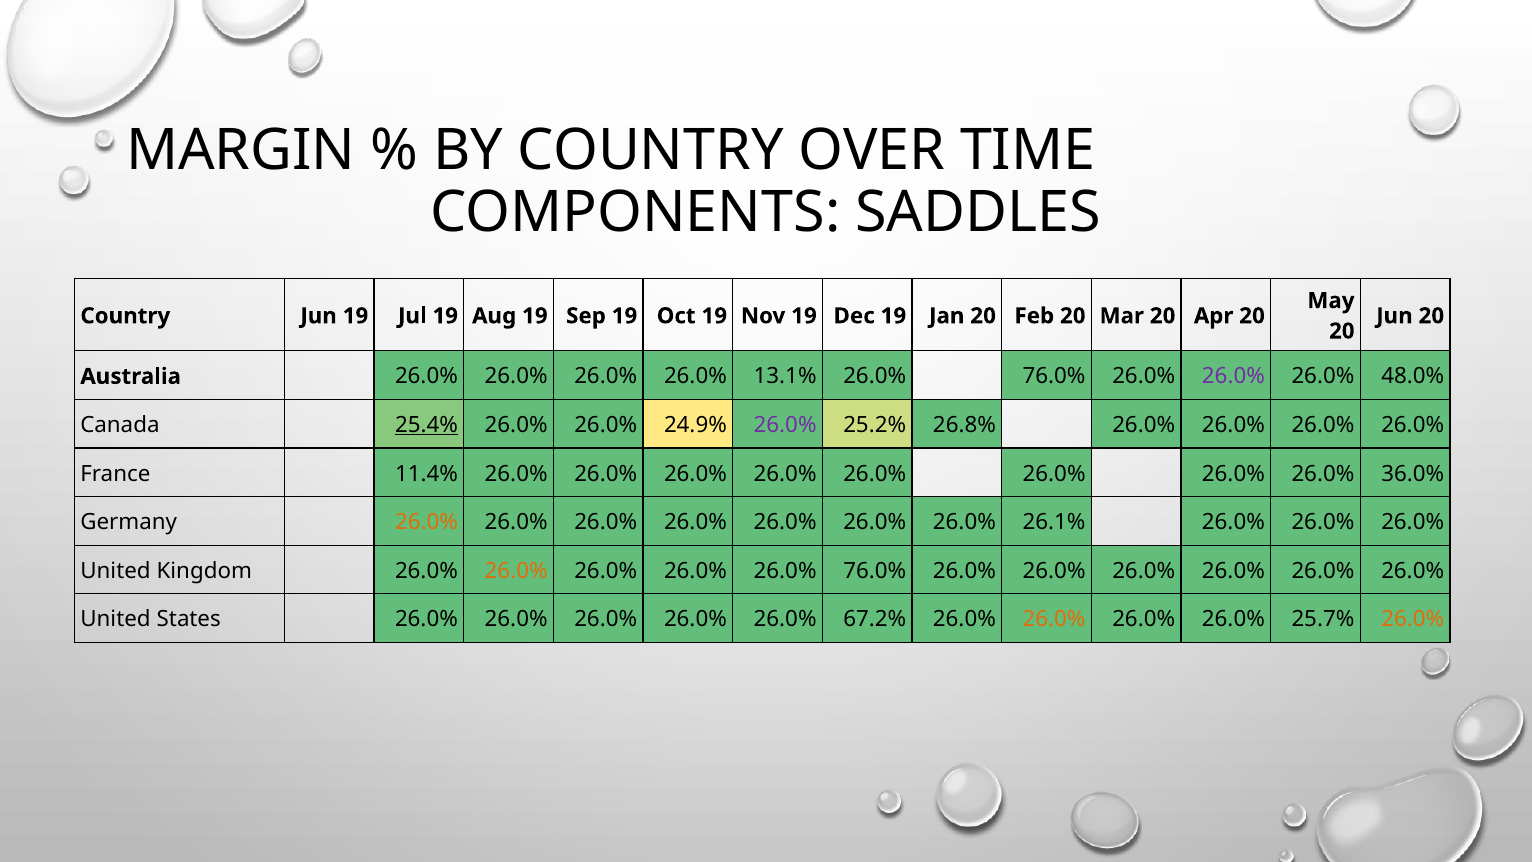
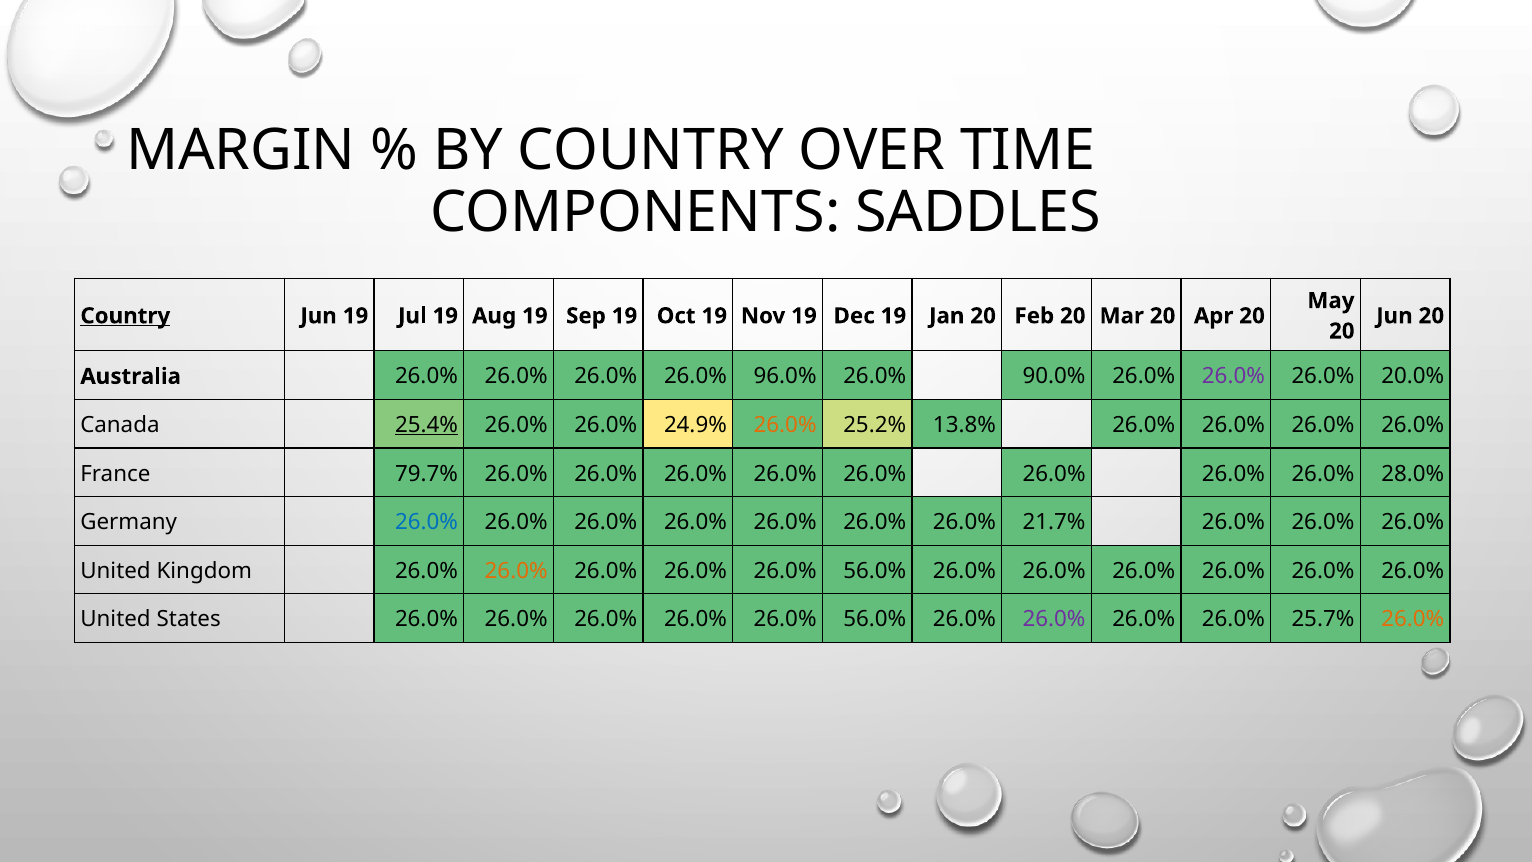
Country underline: none -> present (125, 316)
13.1%: 13.1% -> 96.0% (785, 376)
76.0%: 76.0% -> 90.0% (1054, 376)
48.0%: 48.0% -> 20.0% (1413, 376)
26.0% colour: purple -> orange (785, 425)
26.8%: 26.8% -> 13.8% (964, 425)
11.4%: 11.4% -> 79.7% (427, 473)
36.0%: 36.0% -> 28.0% (1413, 473)
26.0% colour: orange -> blue (427, 522)
26.1%: 26.1% -> 21.7% (1054, 522)
76.0%: 76.0% -> 56.0% (875, 571)
67.2%: 67.2% -> 56.0% (875, 619)
26.0% colour: orange -> purple (1054, 619)
